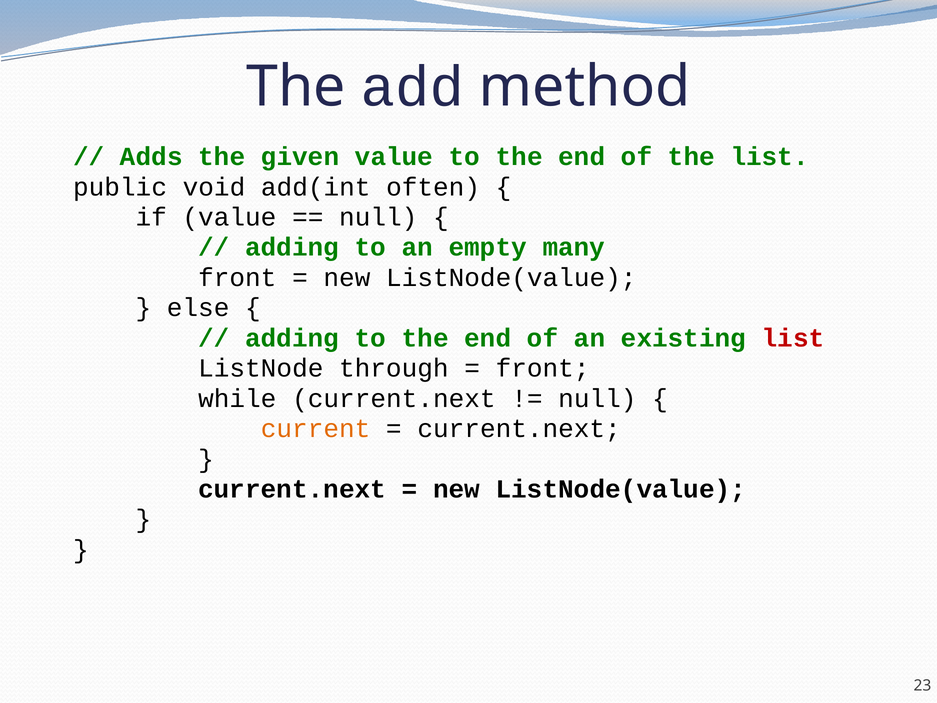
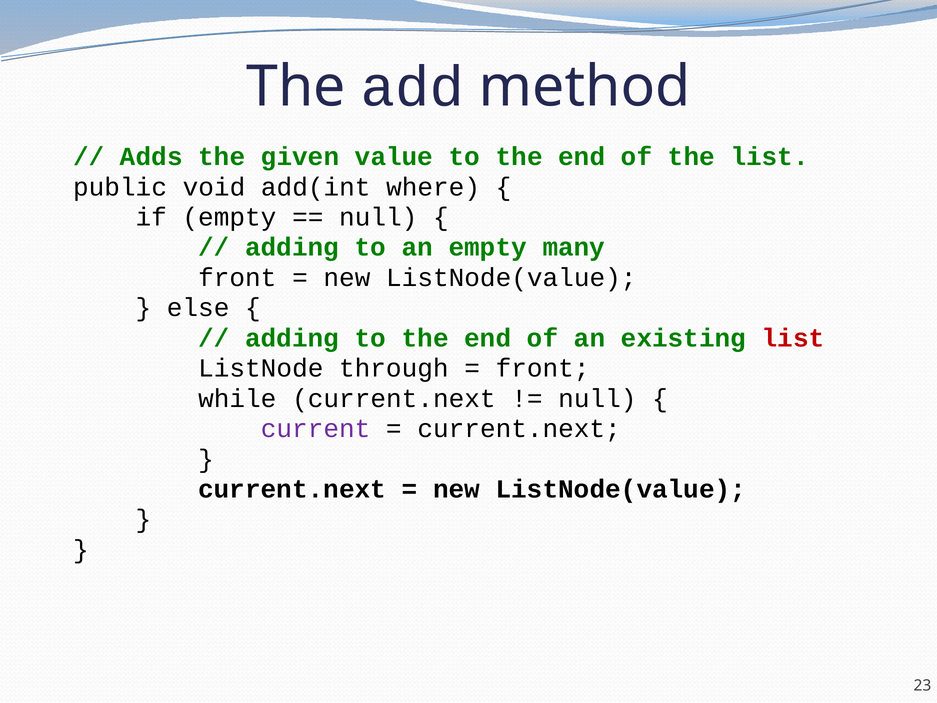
often: often -> where (433, 187)
if value: value -> empty (229, 217)
current colour: orange -> purple (316, 429)
